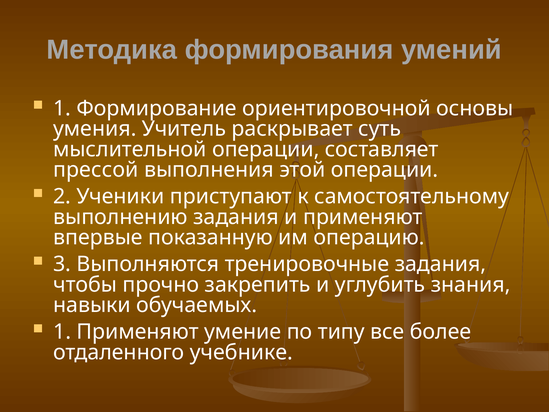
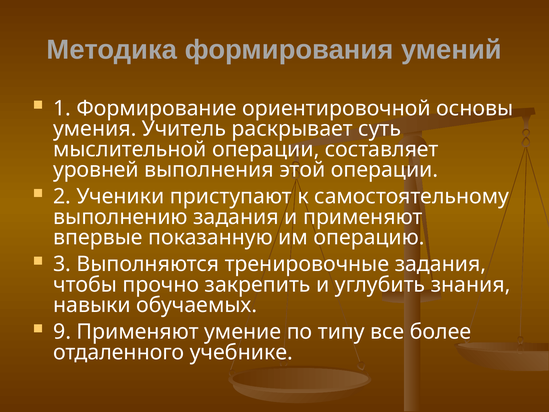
прессой: прессой -> уровней (96, 170)
1: 1 -> 9 (62, 332)
